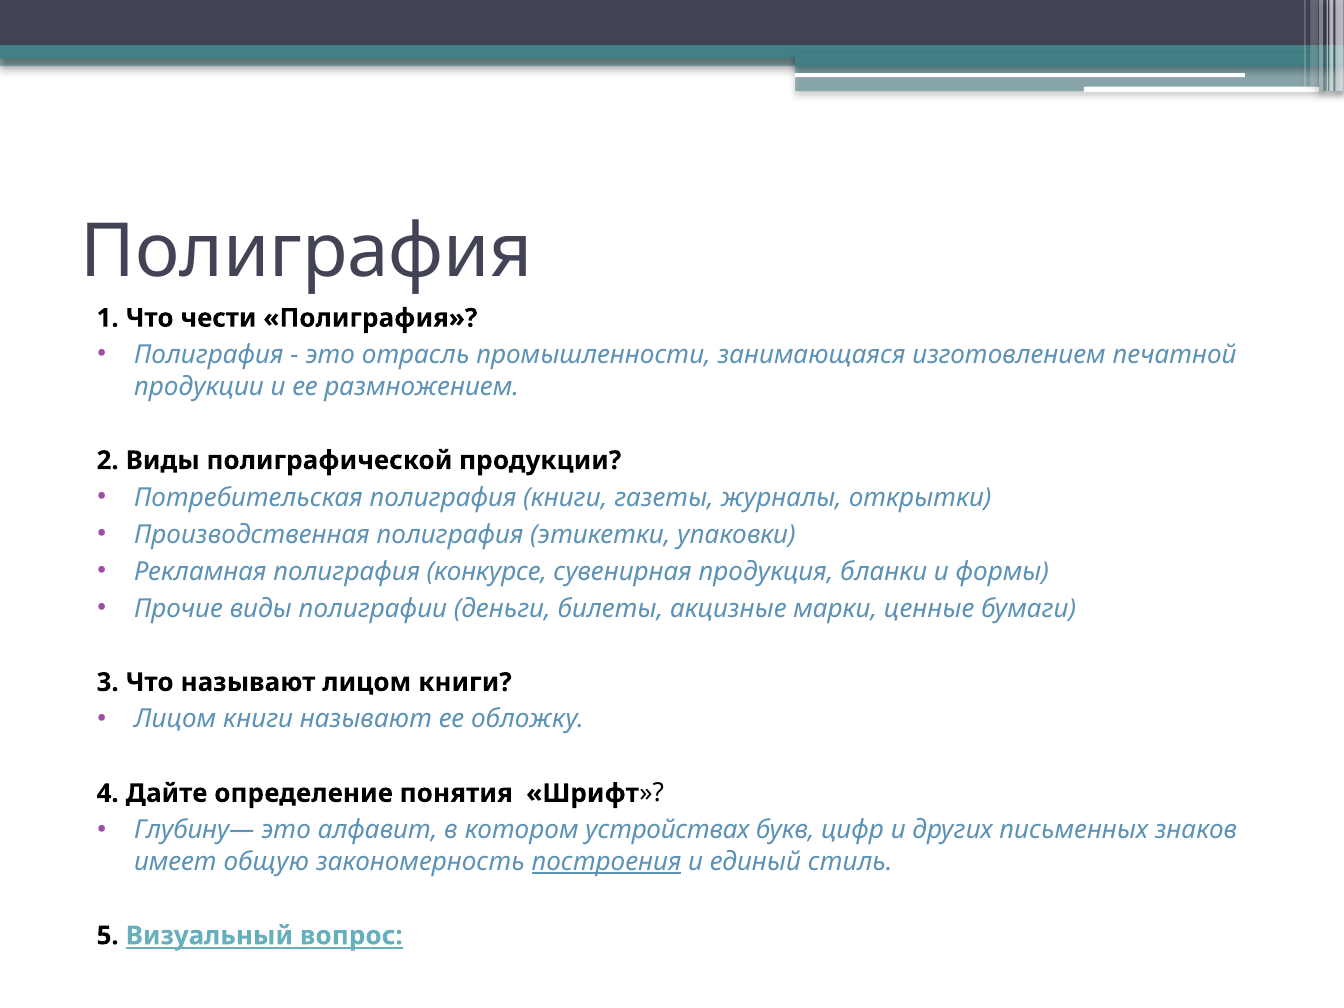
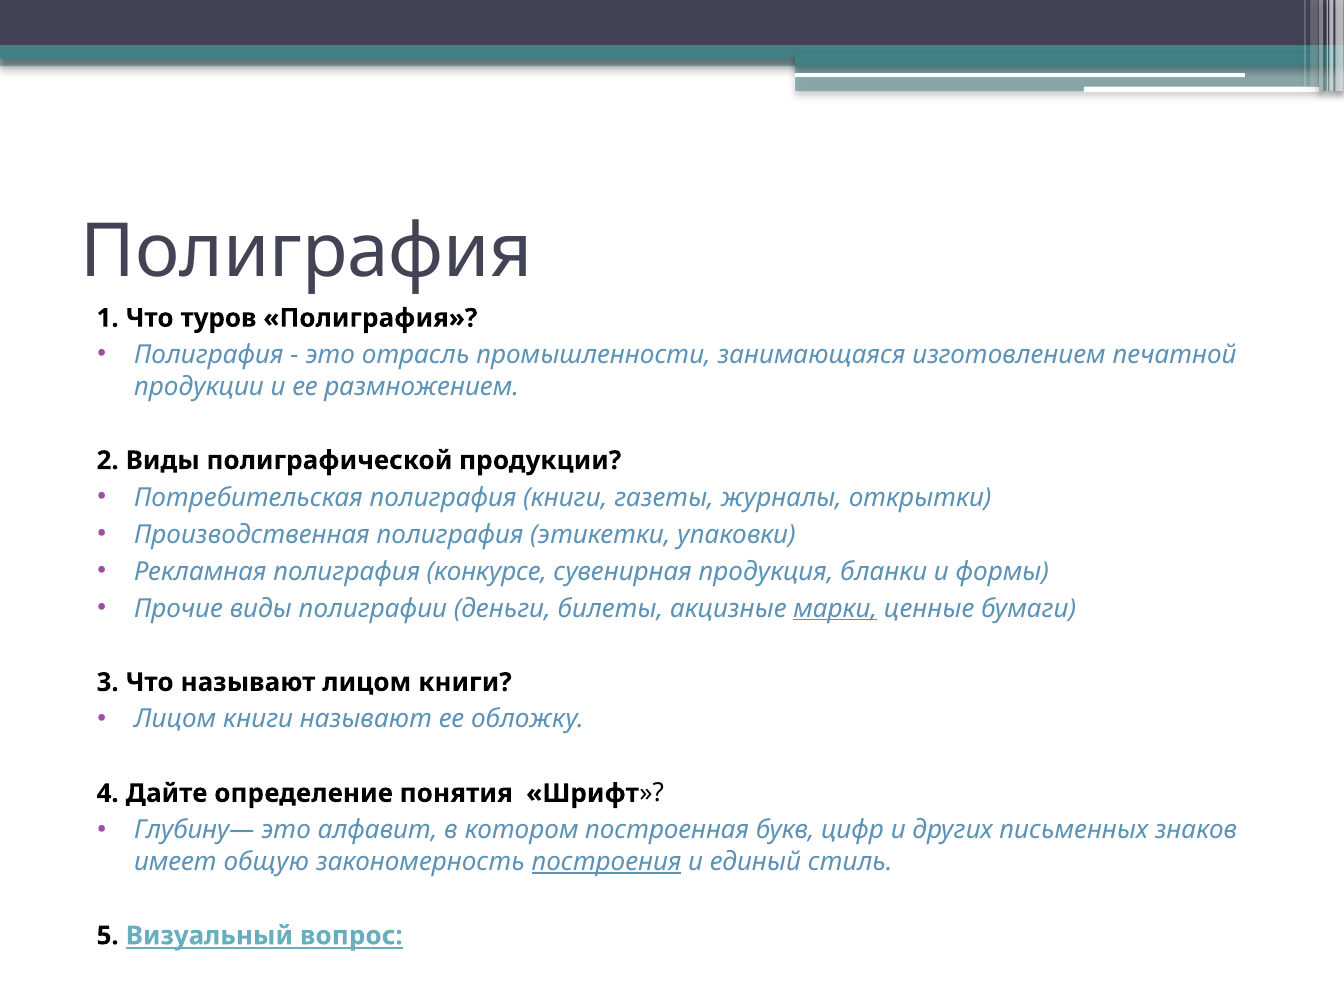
чести: чести -> туров (219, 318)
марки underline: none -> present (835, 608)
устройствах: устройствах -> построенная (667, 830)
